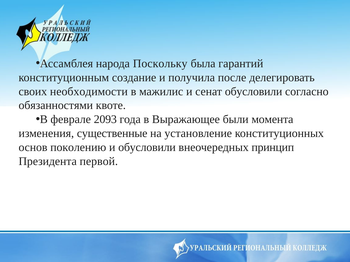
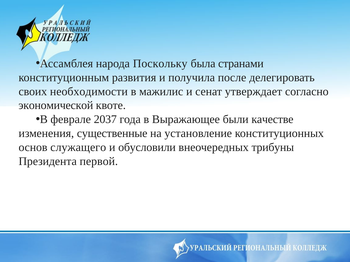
гарантий: гарантий -> странами (241, 64)
создание: создание -> развития (134, 78)
сенат обусловили: обусловили -> утверждает (254, 92)
обязанностями: обязанностями -> экономической (56, 106)
2093: 2093 -> 2037 (105, 120)
момента: момента -> качестве (272, 120)
поколению: поколению -> служащего (78, 148)
принцип: принцип -> трибуны (273, 148)
